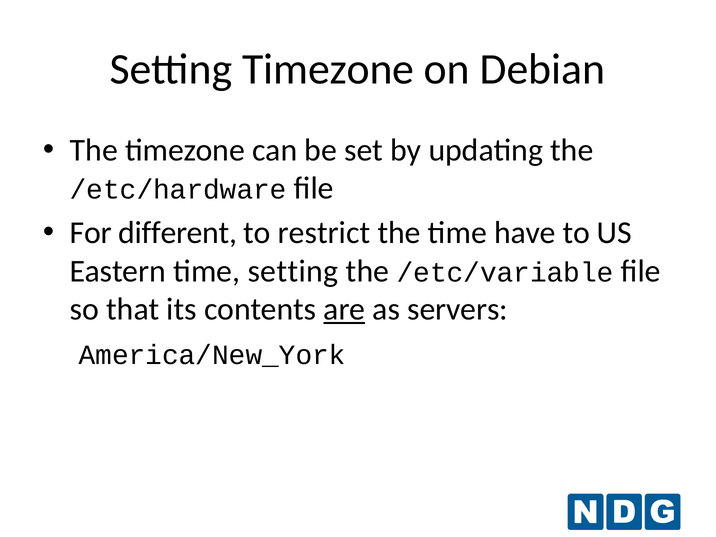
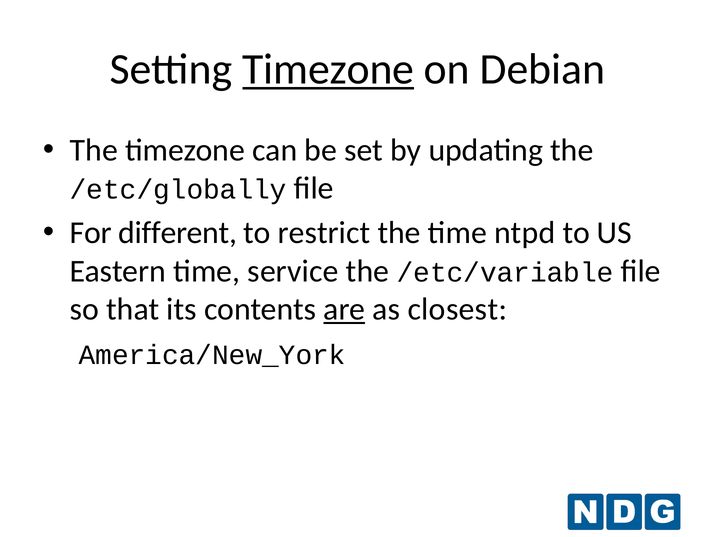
Timezone underline: none -> present (328, 69)
/etc/hardware: /etc/hardware -> /etc/globally (178, 190)
have: have -> ntpd (525, 233)
time setting: setting -> service (293, 271)
servers: servers -> closest (457, 309)
